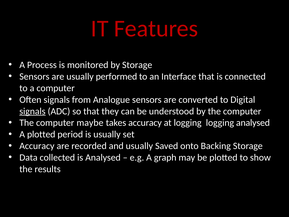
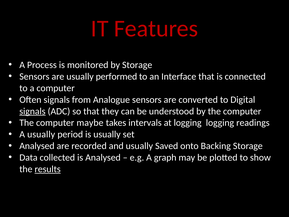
takes accuracy: accuracy -> intervals (145, 123)
logging analysed: analysed -> readings (253, 123)
A plotted: plotted -> usually (41, 134)
Accuracy: Accuracy -> Analysed (37, 146)
results underline: none -> present (48, 169)
